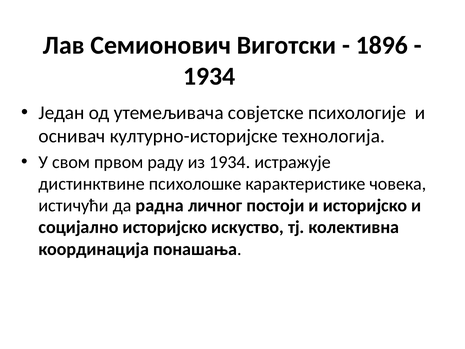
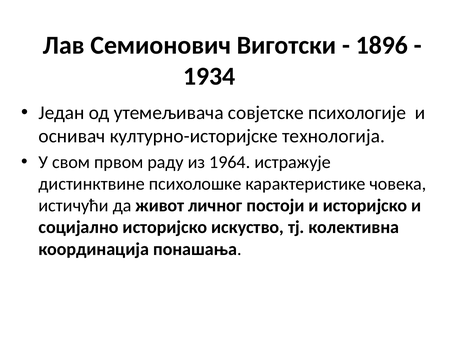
из 1934: 1934 -> 1964 (230, 162)
радна: радна -> живот (160, 205)
